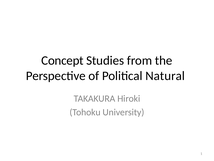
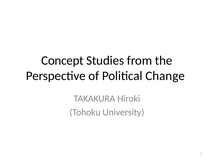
Natural: Natural -> Change (165, 76)
